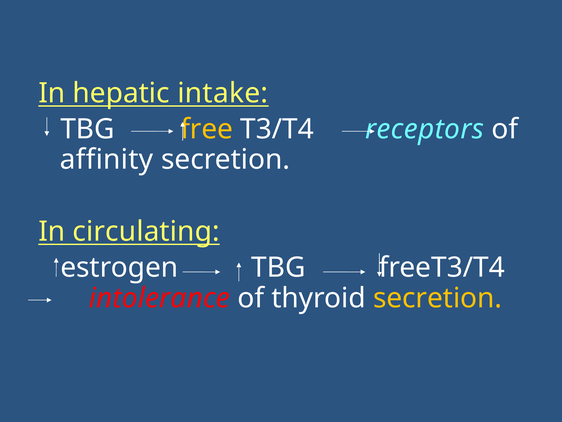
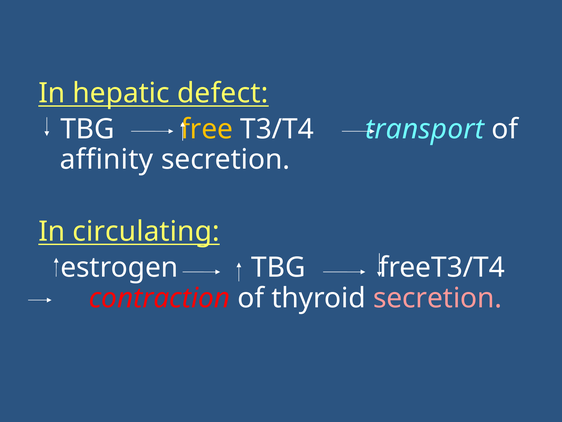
intake: intake -> defect (223, 93)
receptors: receptors -> transport (425, 129)
intolerance: intolerance -> contraction (159, 298)
secretion colour: yellow -> pink (438, 298)
